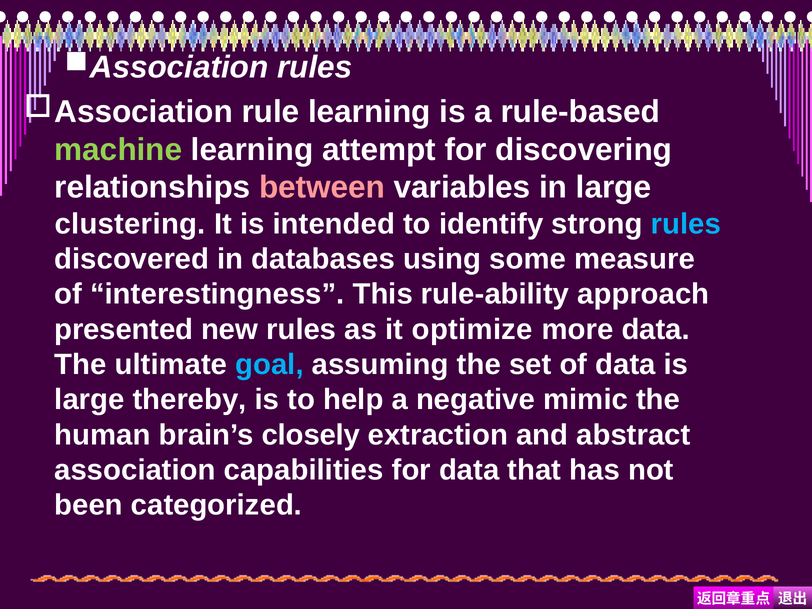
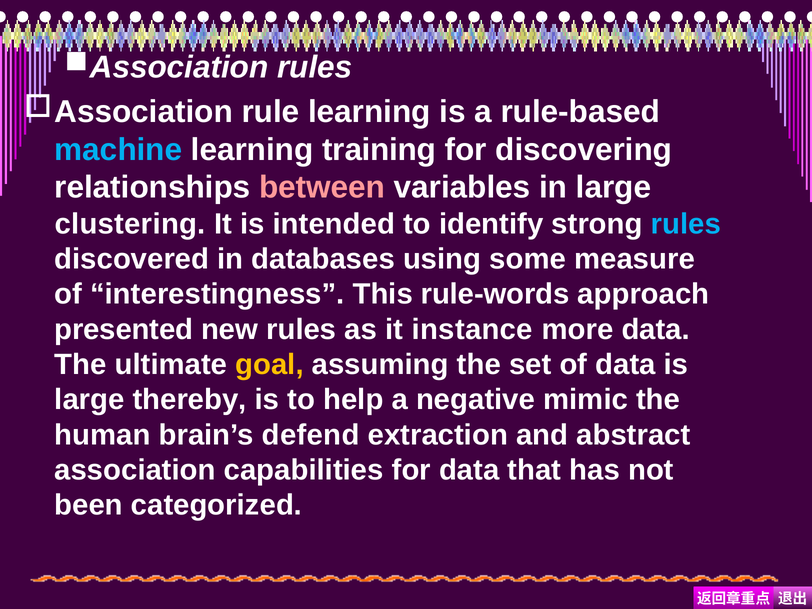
machine colour: light green -> light blue (118, 150)
attempt: attempt -> training (379, 150)
rule-ability: rule-ability -> rule-words (495, 294)
optimize: optimize -> instance (472, 329)
goal colour: light blue -> yellow (269, 365)
closely: closely -> defend (311, 435)
